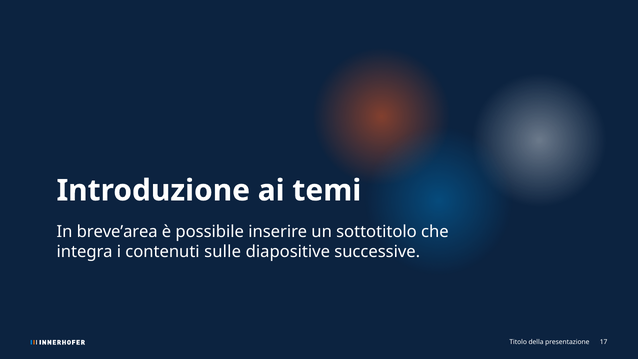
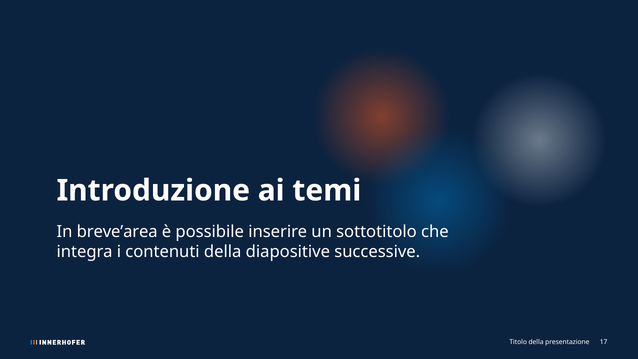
contenuti sulle: sulle -> della (223, 252)
